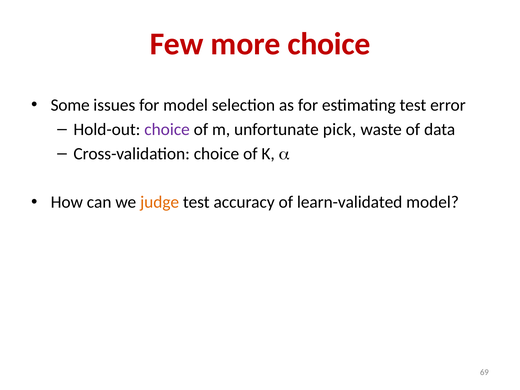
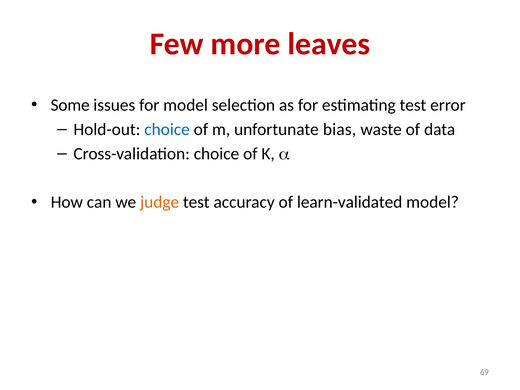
more choice: choice -> leaves (329, 44)
choice colour: purple -> blue (167, 129)
pick: pick -> bias (340, 129)
